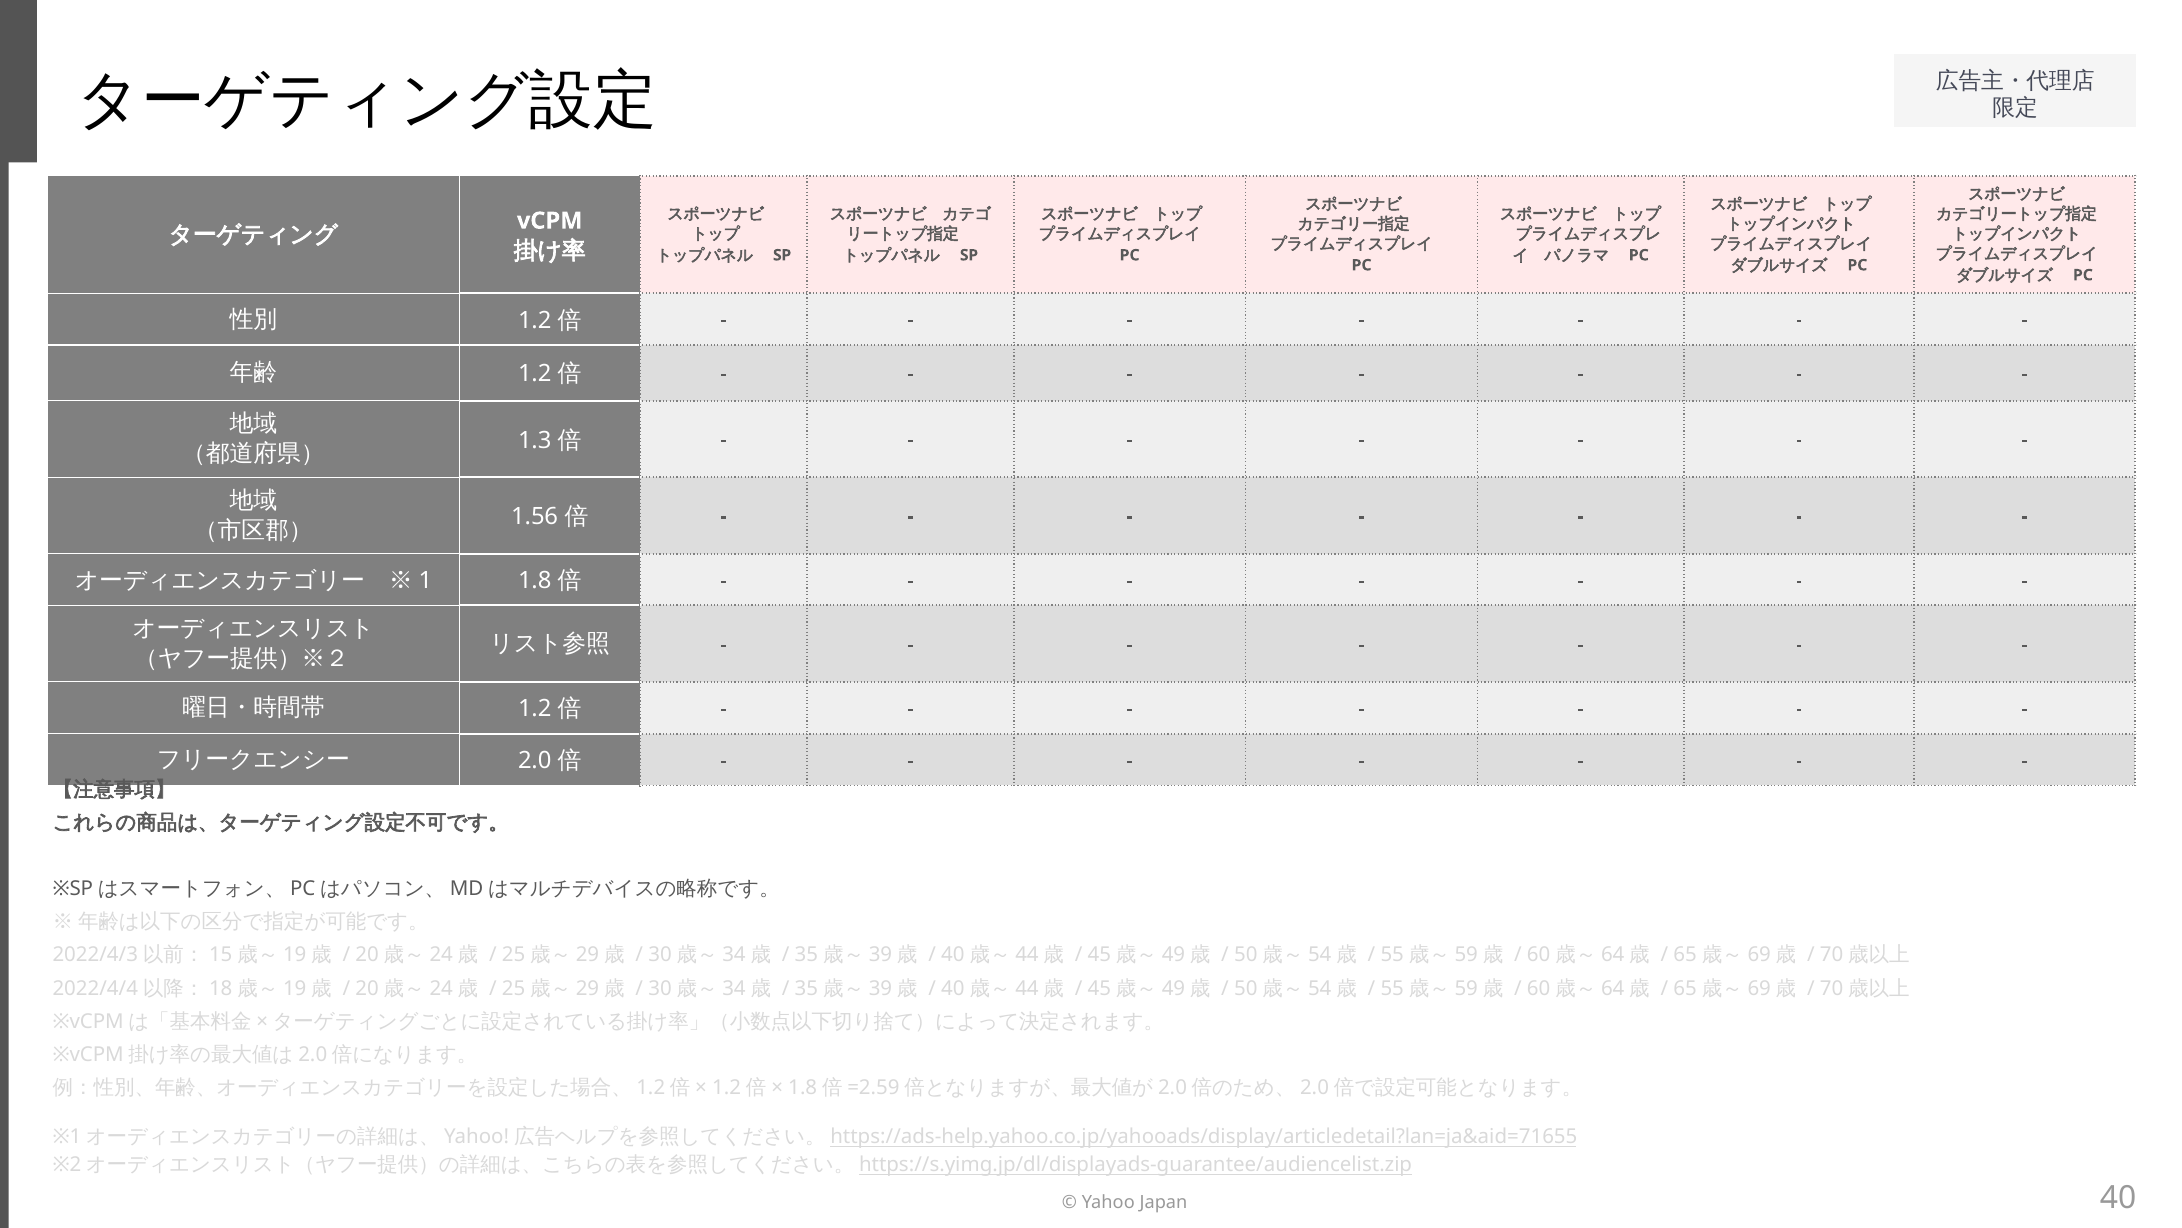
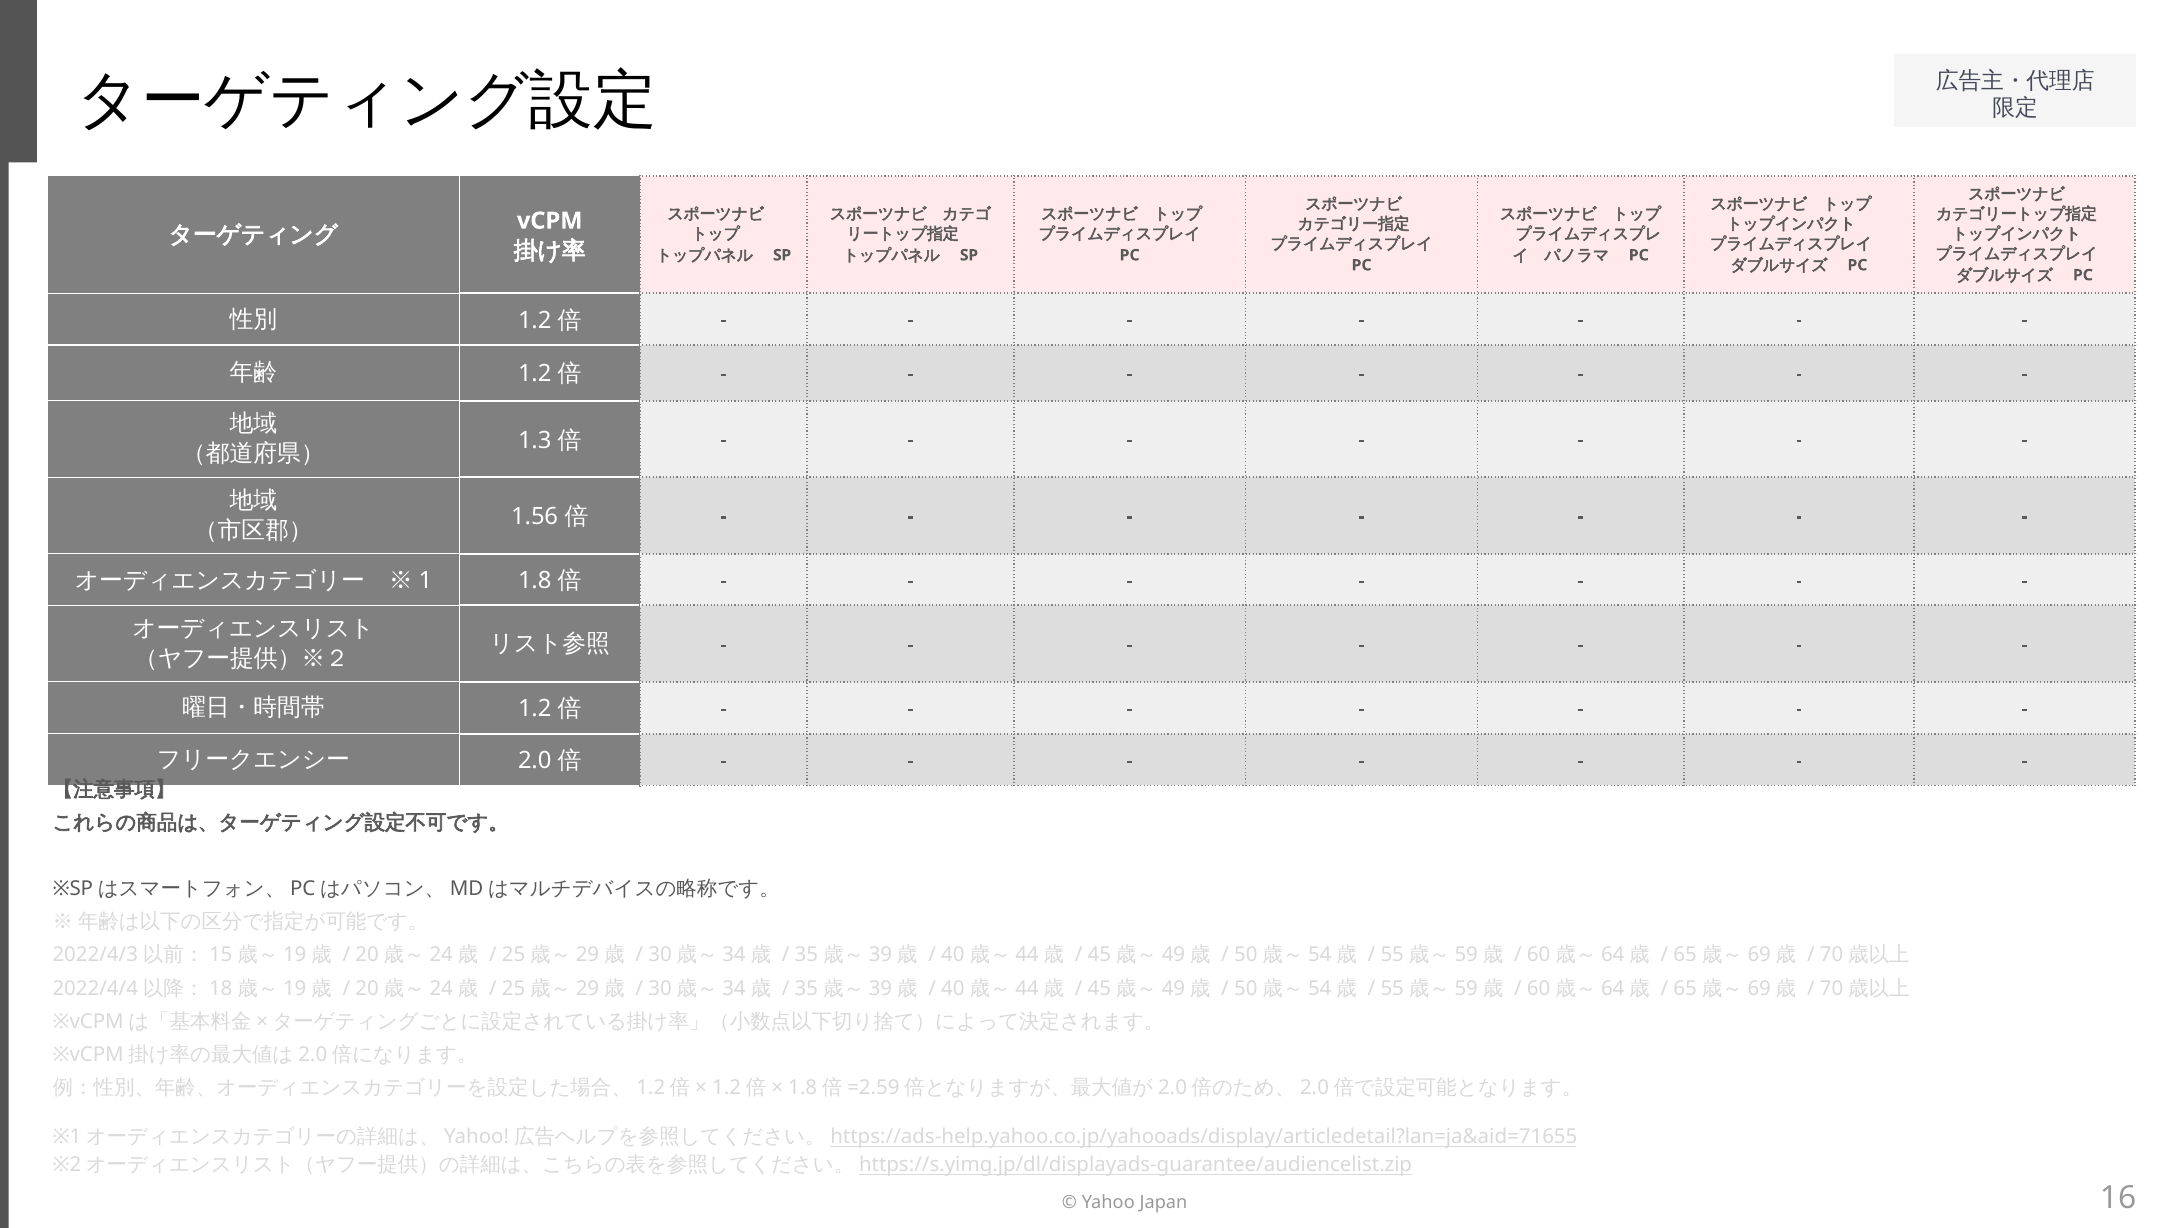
40: 40 -> 16 (2118, 1197)
